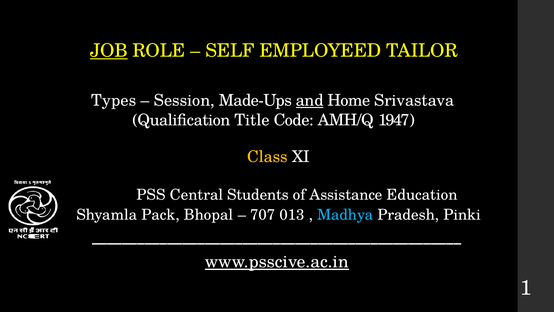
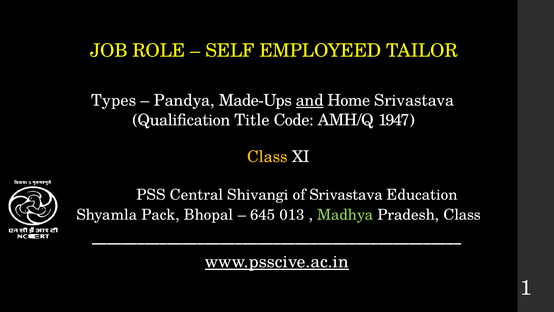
JOB underline: present -> none (109, 51)
Session: Session -> Pandya (184, 100)
Students: Students -> Shivangi (258, 195)
of Assistance: Assistance -> Srivastava (346, 195)
707: 707 -> 645 (263, 215)
Madhya colour: light blue -> light green (345, 215)
Pradesh Pinki: Pinki -> Class (462, 215)
